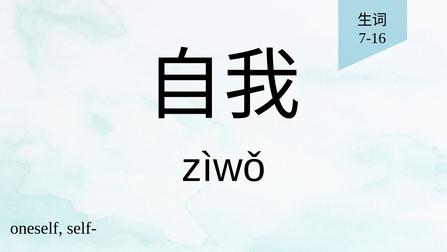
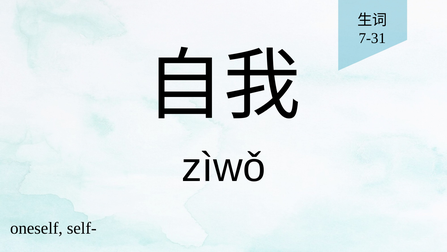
7-16: 7-16 -> 7-31 (372, 38)
